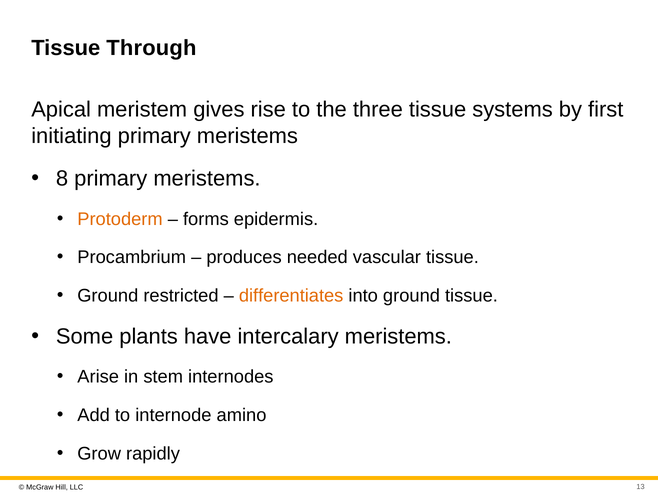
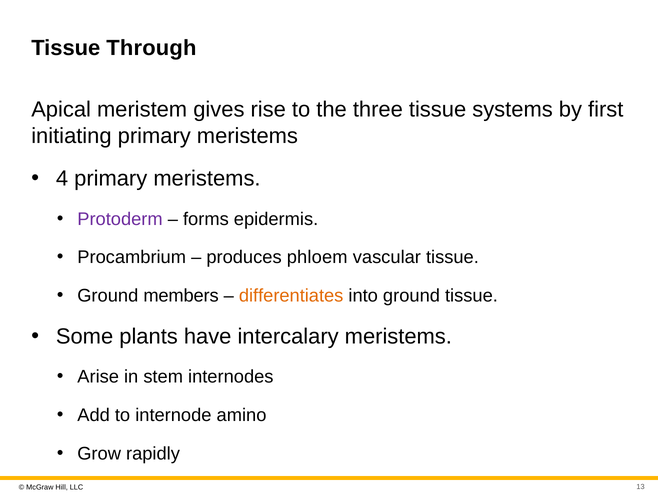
8: 8 -> 4 (62, 179)
Protoderm colour: orange -> purple (120, 219)
needed: needed -> phloem (317, 258)
restricted: restricted -> members (181, 296)
